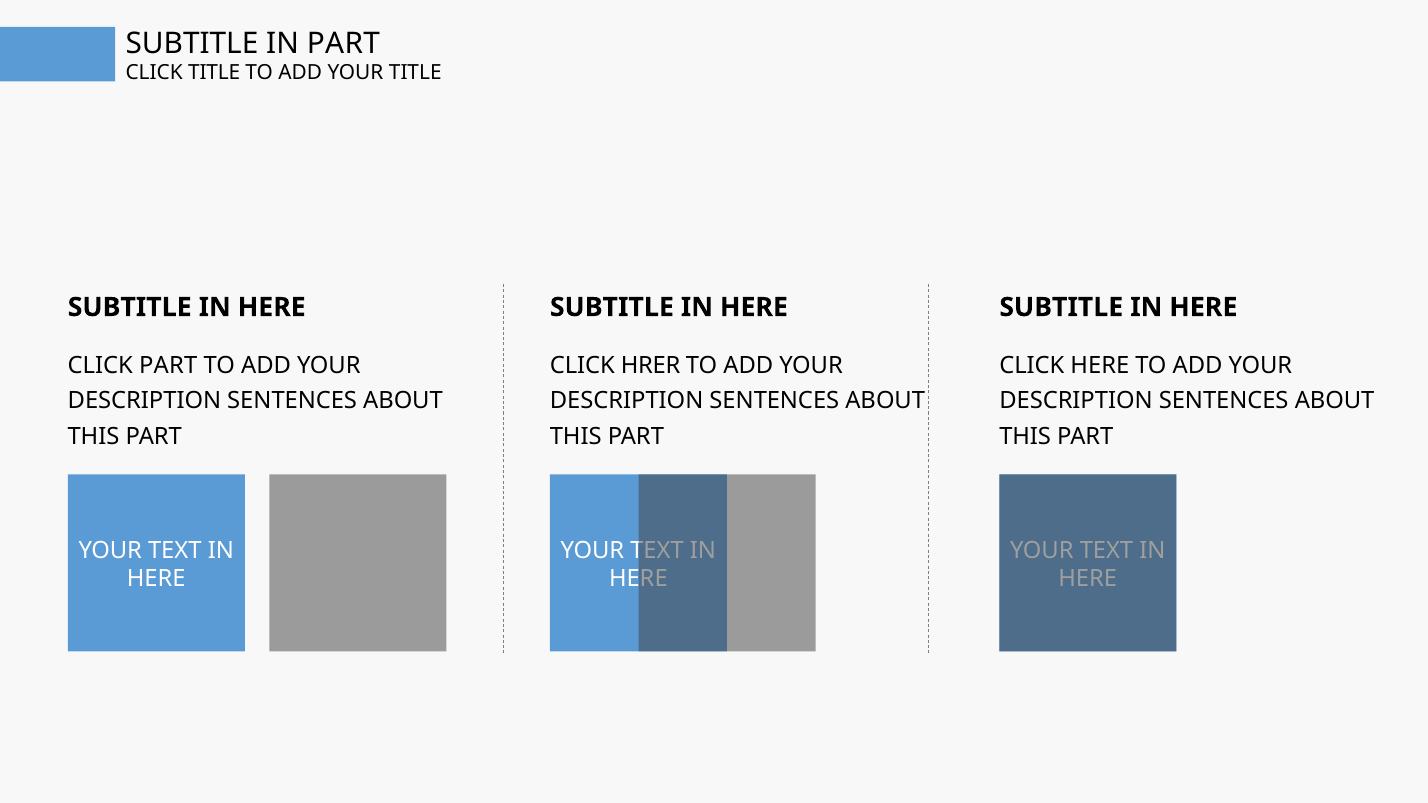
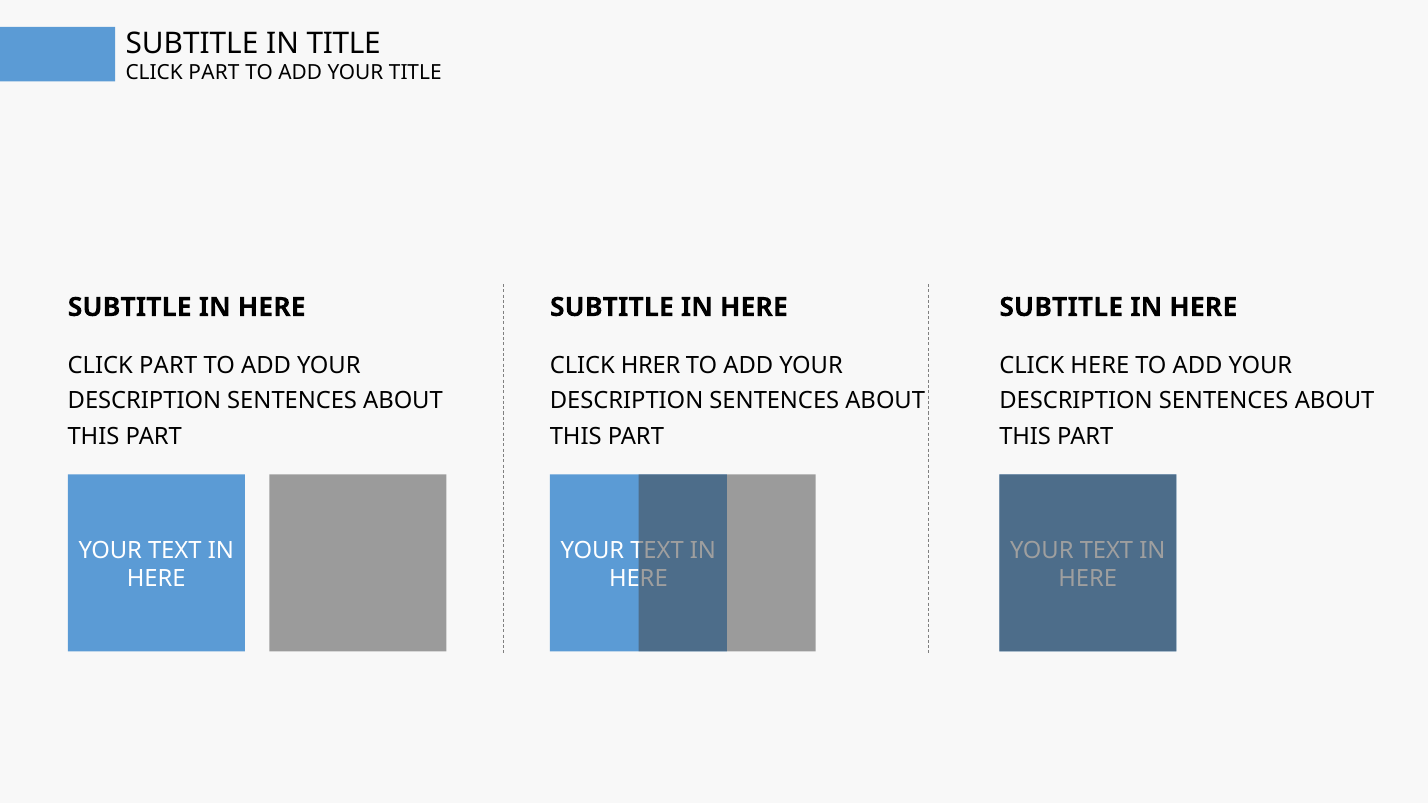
IN PART: PART -> TITLE (344, 43)
TITLE: TITLE -> PART (214, 73)
